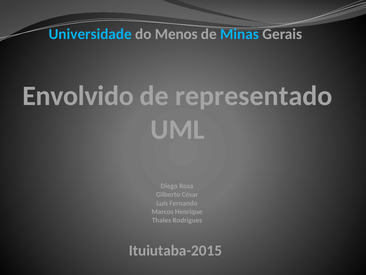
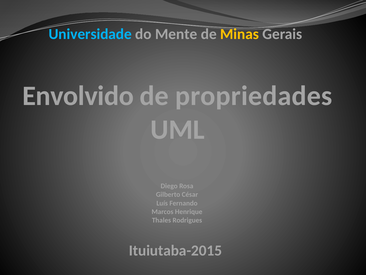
Menos: Menos -> Mente (176, 34)
Minas colour: light blue -> yellow (240, 34)
representado: representado -> propriedades (254, 96)
